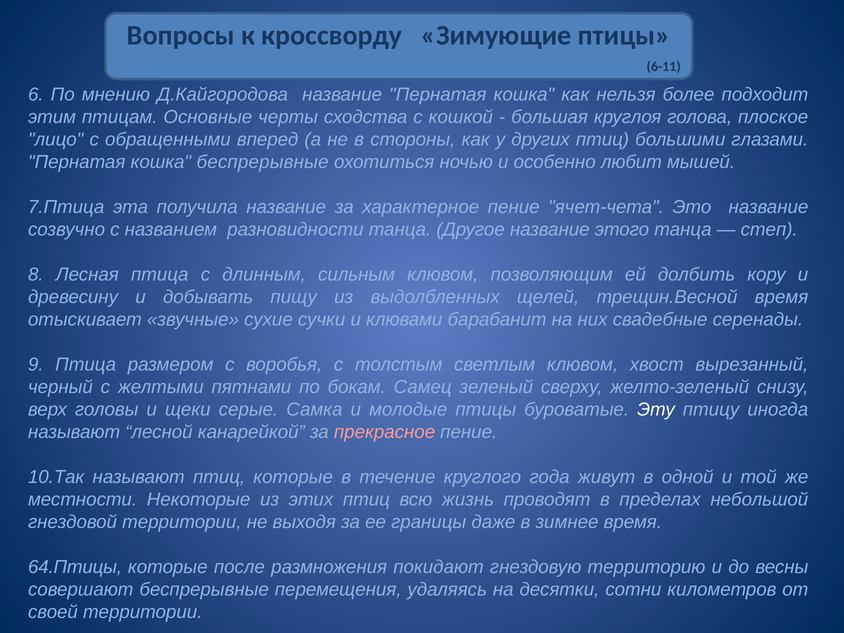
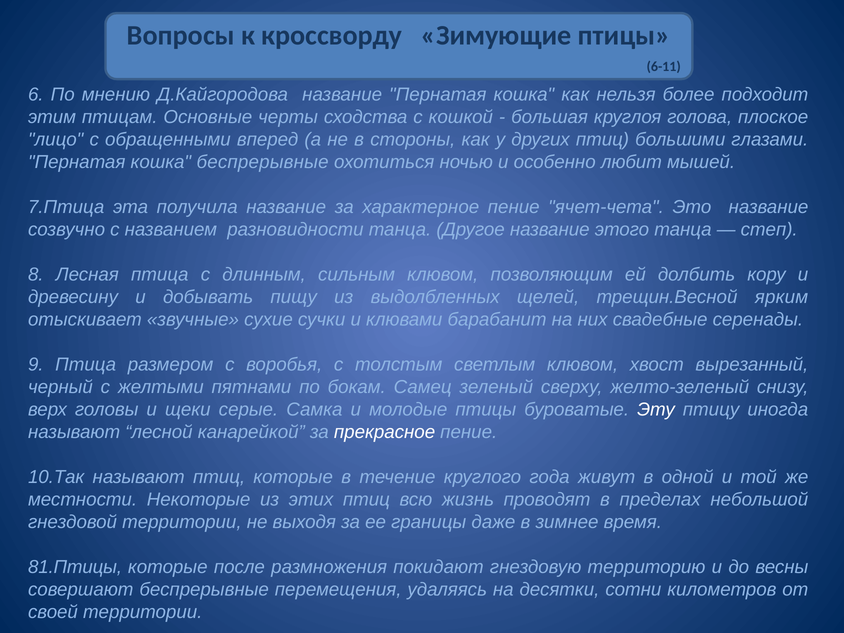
трещин.Весной время: время -> ярким (781, 297)
прекрасное colour: pink -> white (385, 432)
64.Птицы: 64.Птицы -> 81.Птицы (75, 567)
